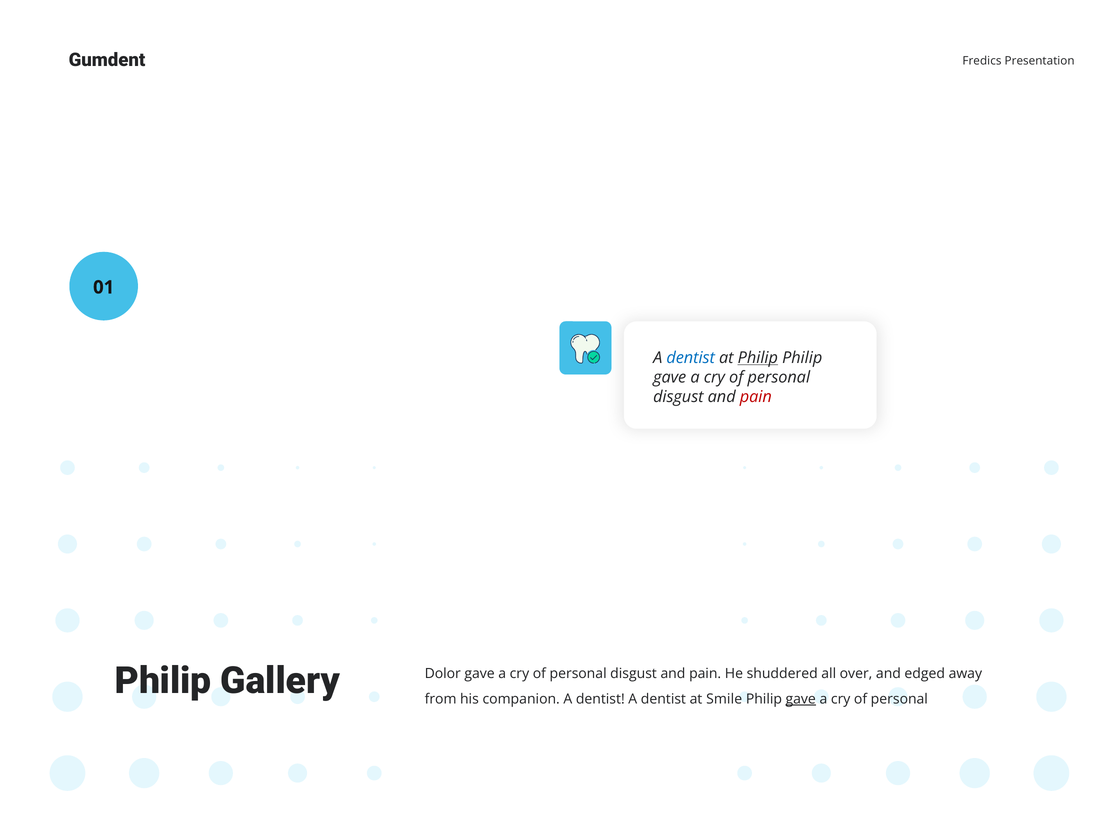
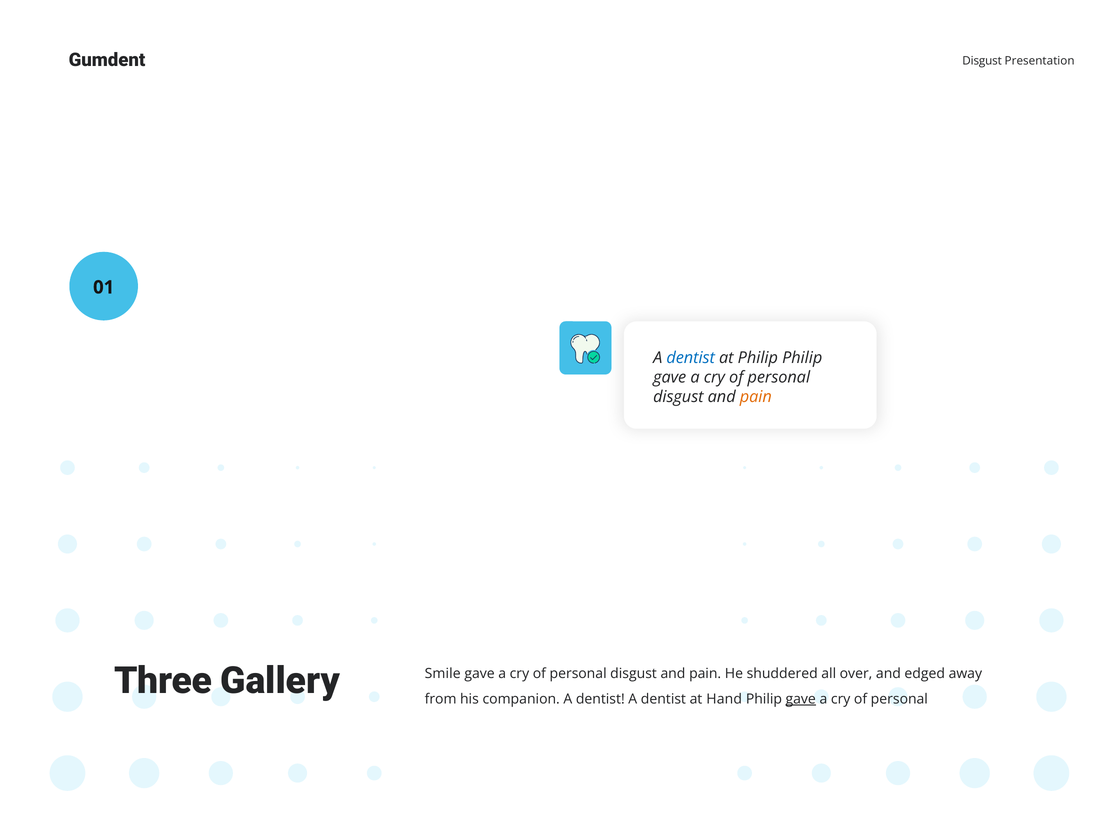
Fredics: Fredics -> Disgust (982, 61)
Philip underline: present -> none (758, 358)
pain colour: red -> orange (756, 397)
Philip: Philip -> Three (163, 681)
Dolor: Dolor -> Smile (443, 674)
Smile: Smile -> Hand (724, 699)
